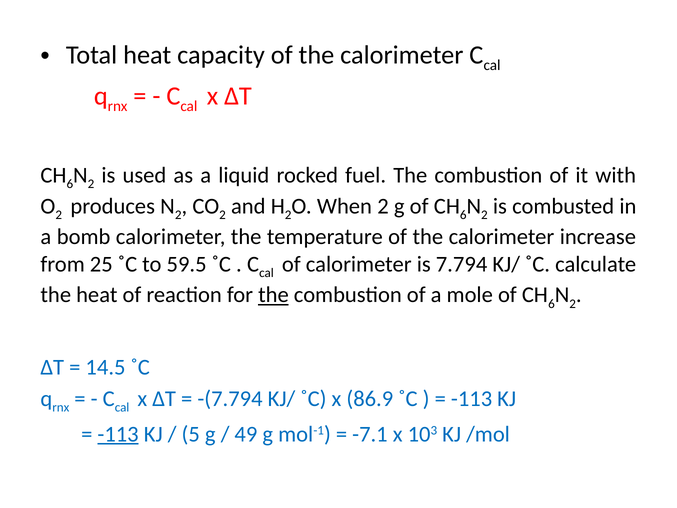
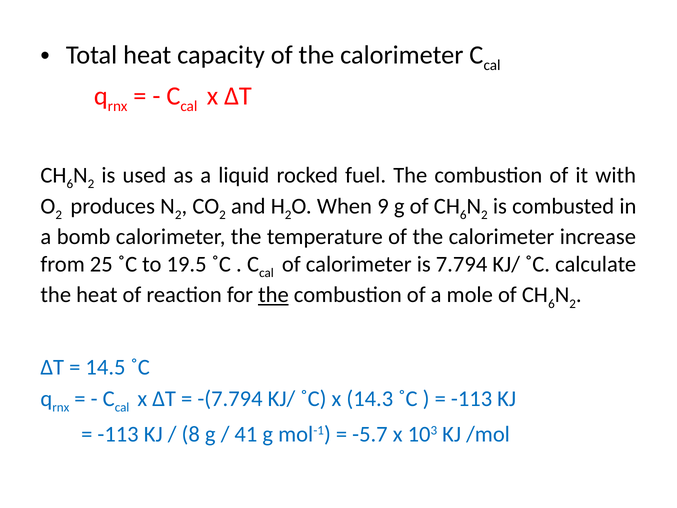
When 2: 2 -> 9 (383, 206)
59.5: 59.5 -> 19.5 (187, 264)
86.9: 86.9 -> 14.3 (370, 399)
-113 underline: present -> none (118, 434)
5: 5 -> 8 (191, 434)
49: 49 -> 41 (246, 434)
-7.1: -7.1 -> -5.7 (370, 434)
